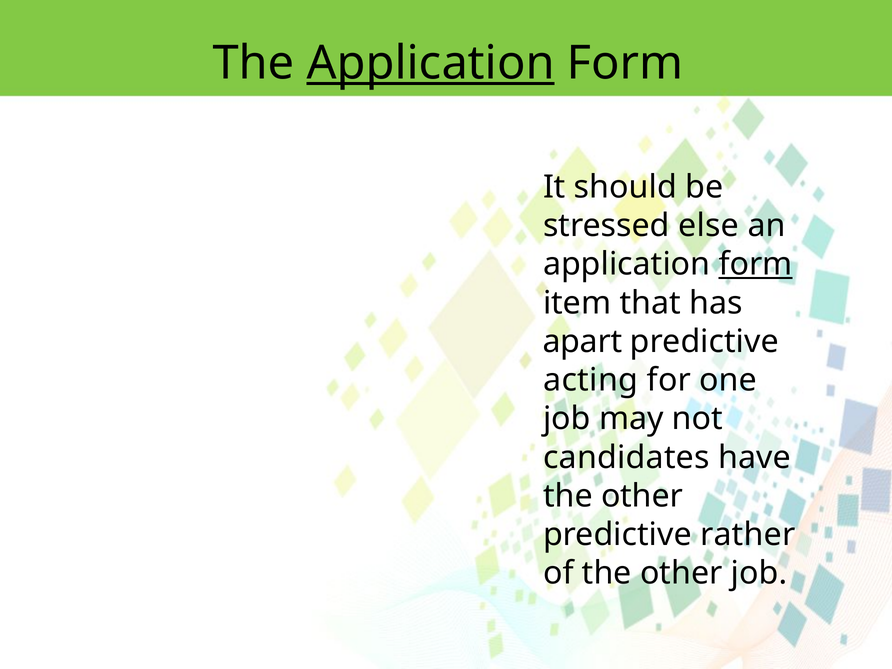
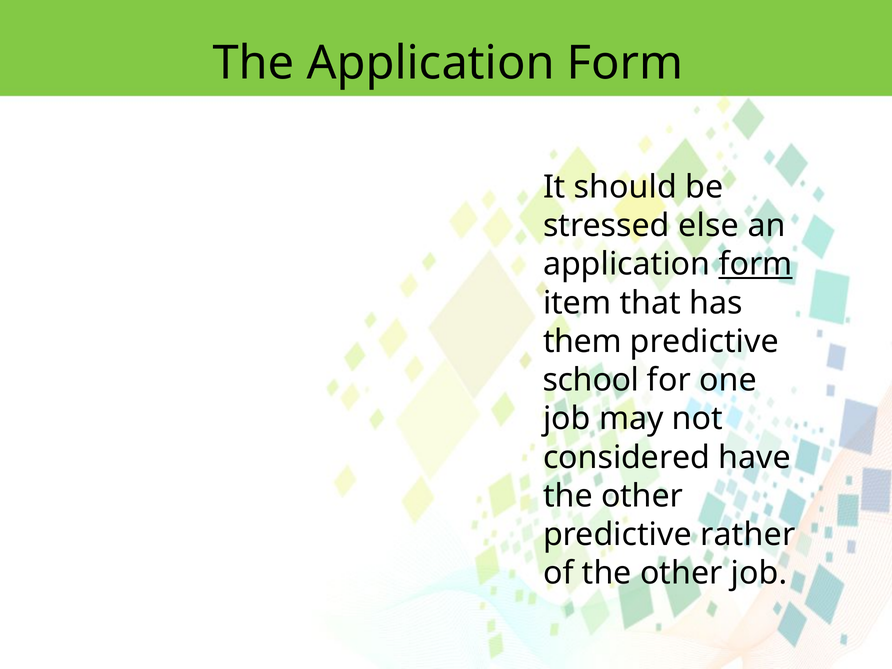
Application underline: present -> none (431, 63)
apart: apart -> them (583, 342)
acting: acting -> school (591, 380)
candidates: candidates -> considered (627, 457)
